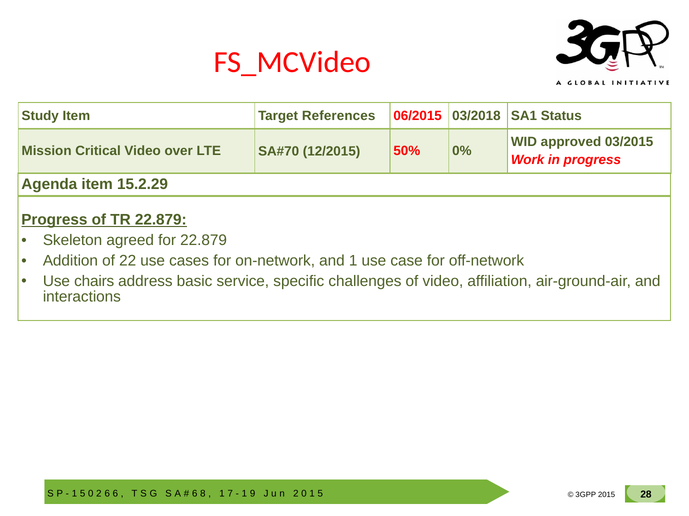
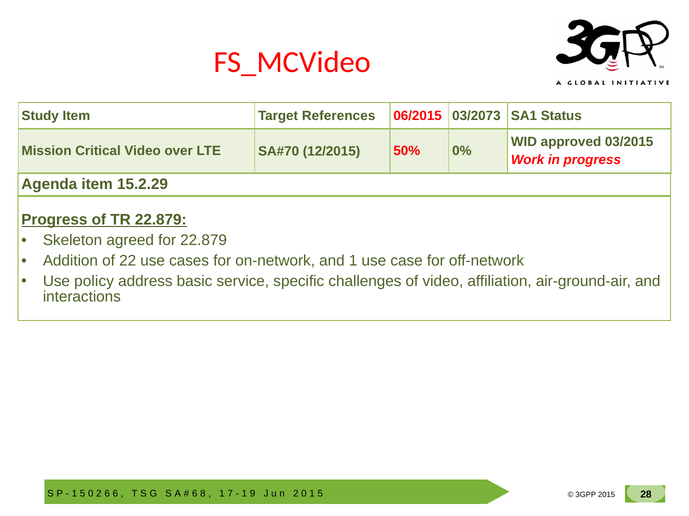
03/2018: 03/2018 -> 03/2073 (476, 116)
chairs: chairs -> policy (94, 281)
